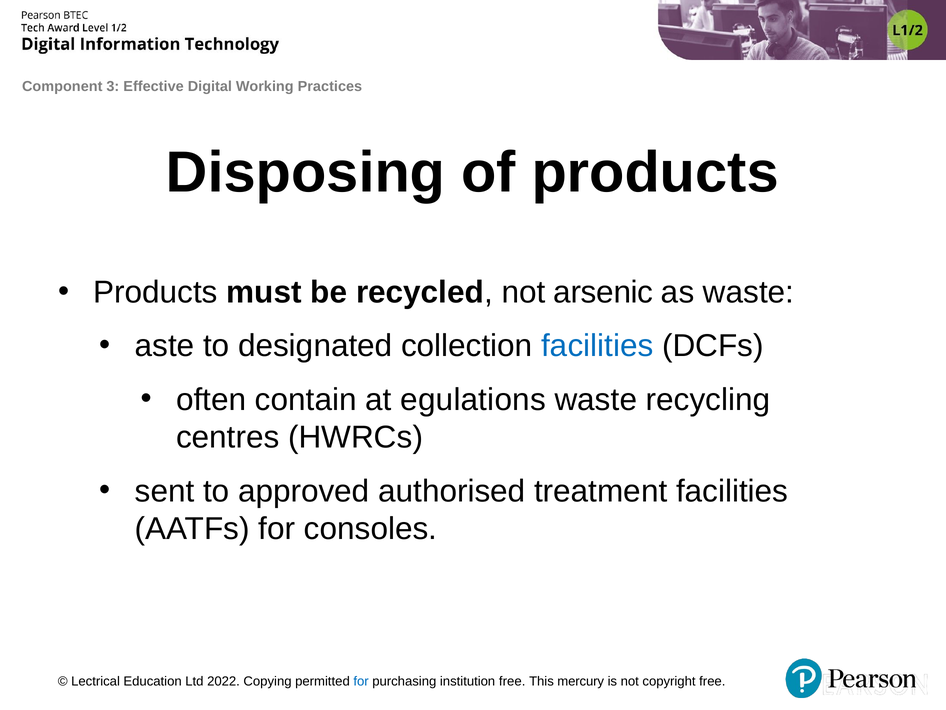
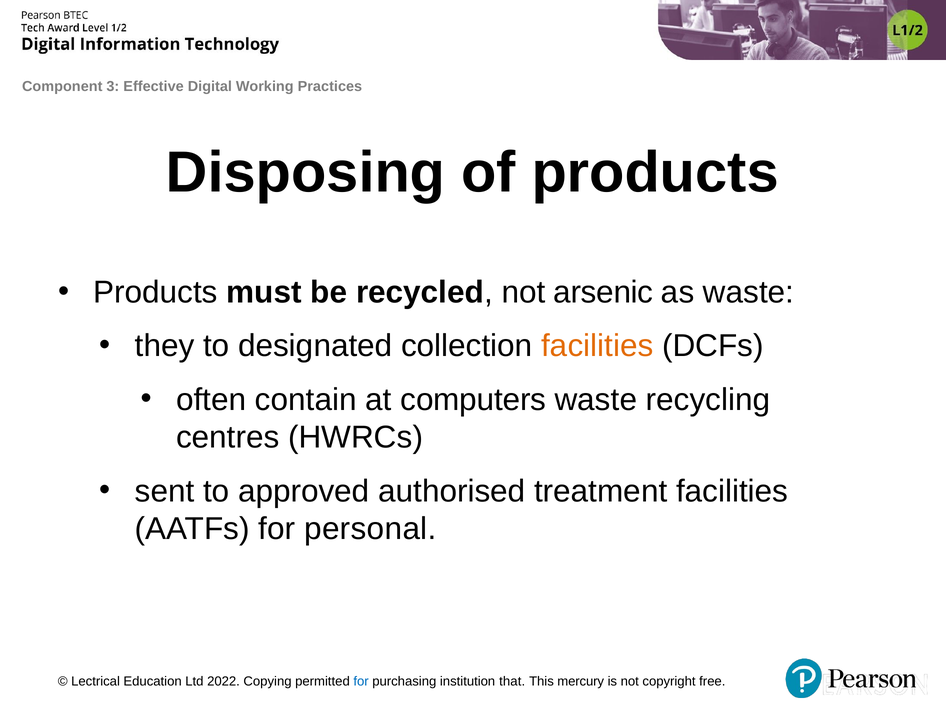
aste: aste -> they (165, 346)
facilities colour: blue -> orange (597, 346)
egulations: egulations -> computers (473, 399)
consoles: consoles -> personal (370, 529)
institution free: free -> that (512, 681)
